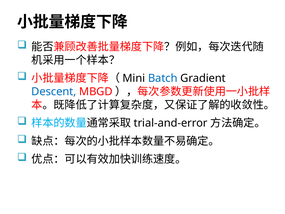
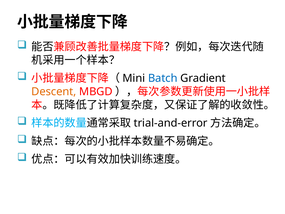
Descent colour: blue -> orange (54, 92)
